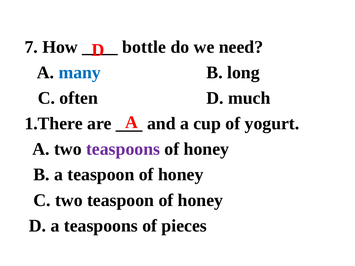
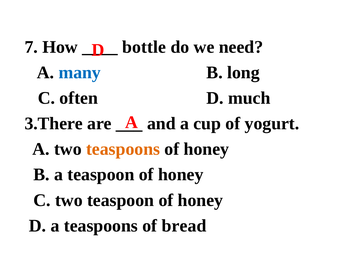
1.There: 1.There -> 3.There (54, 124)
teaspoons colour: purple -> orange (123, 149)
pieces: pieces -> bread (184, 226)
